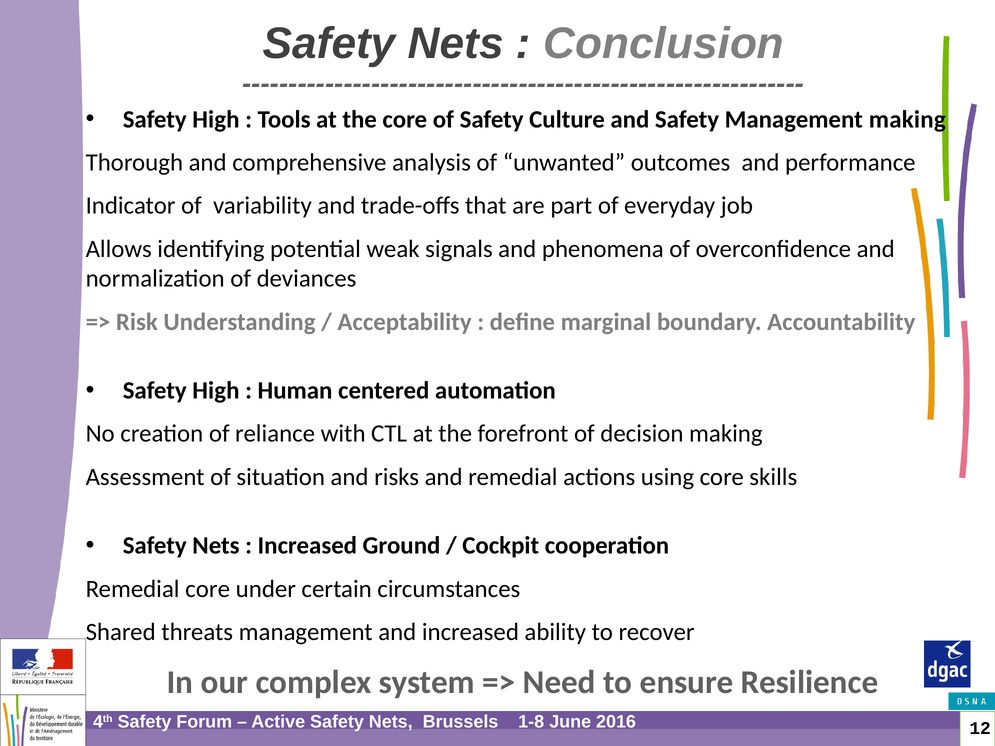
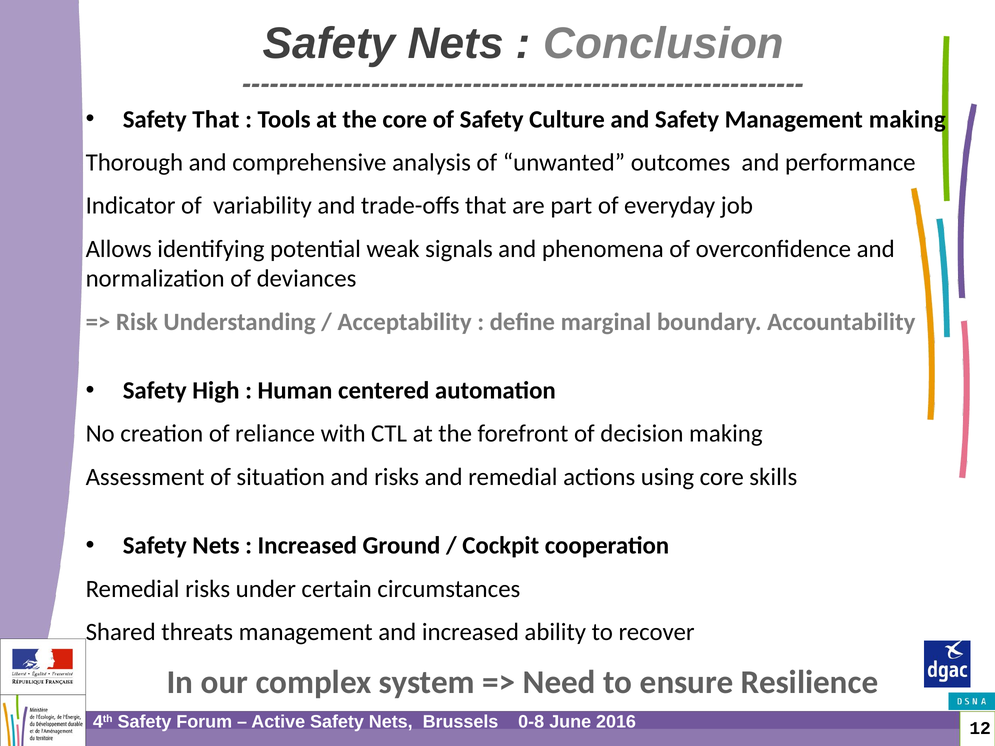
High: High -> That (216, 120)
Remedial core: core -> risks (208, 589)
1-8: 1-8 -> 0-8 (531, 722)
